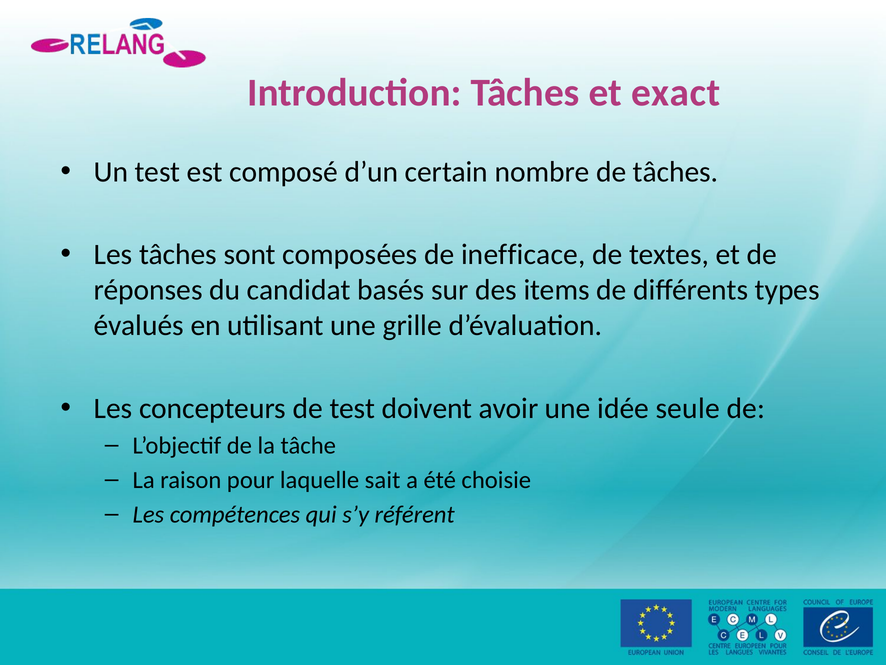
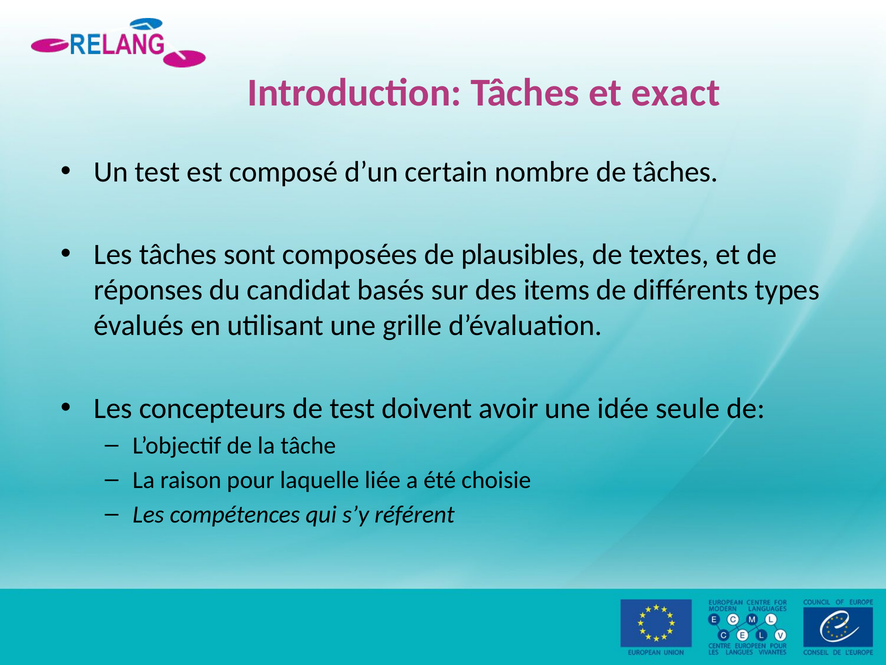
inefficace: inefficace -> plausibles (523, 255)
sait: sait -> liée (383, 480)
